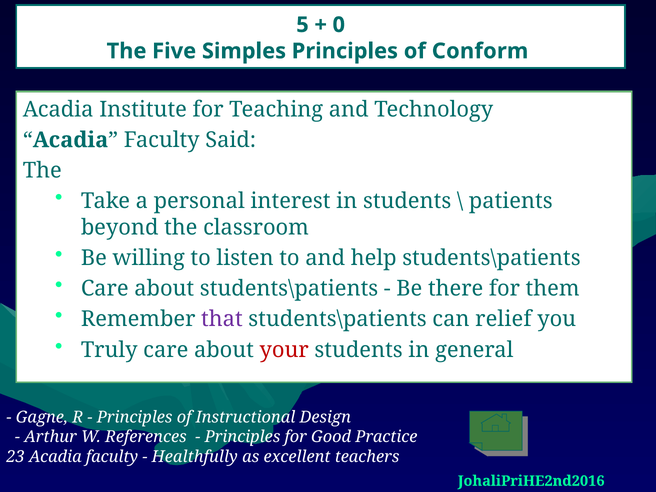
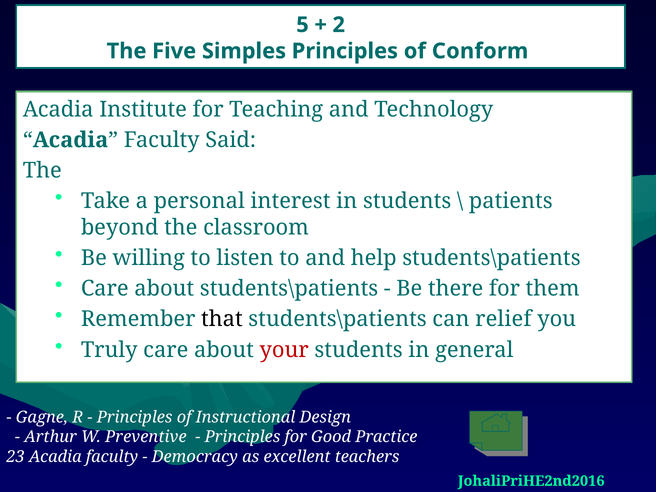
0: 0 -> 2 (339, 25)
that colour: purple -> black (222, 319)
References: References -> Preventive (146, 437)
Healthfully: Healthfully -> Democracy (195, 457)
